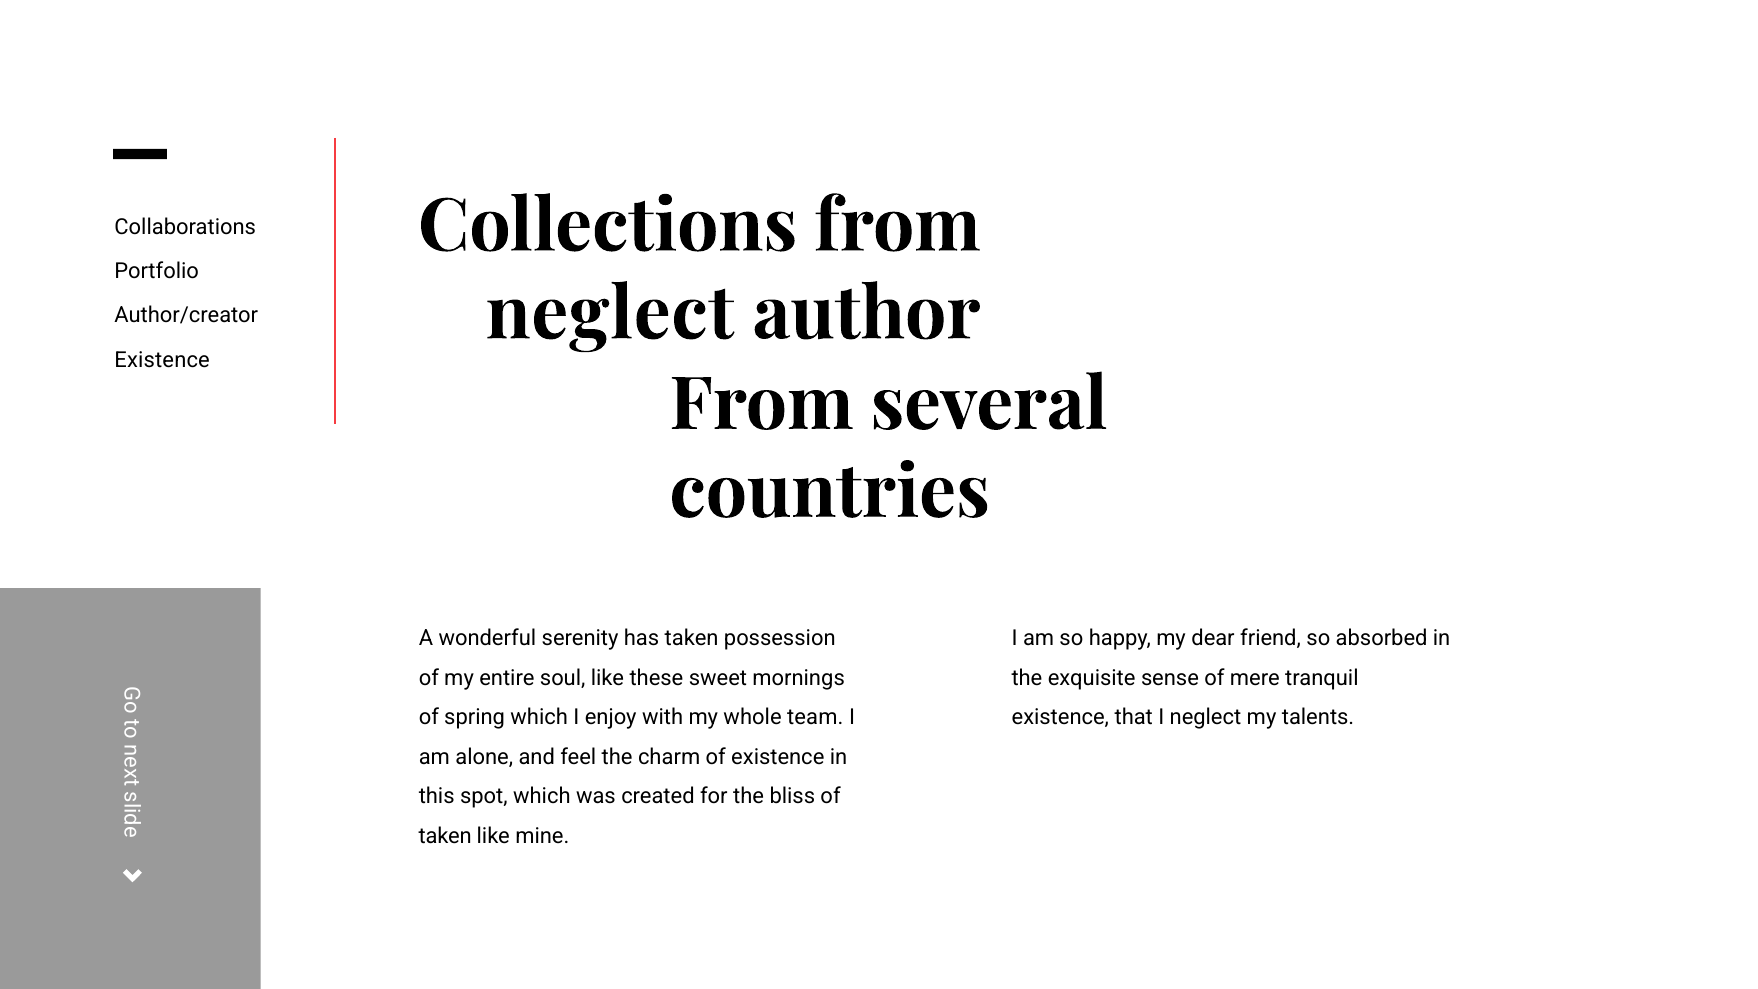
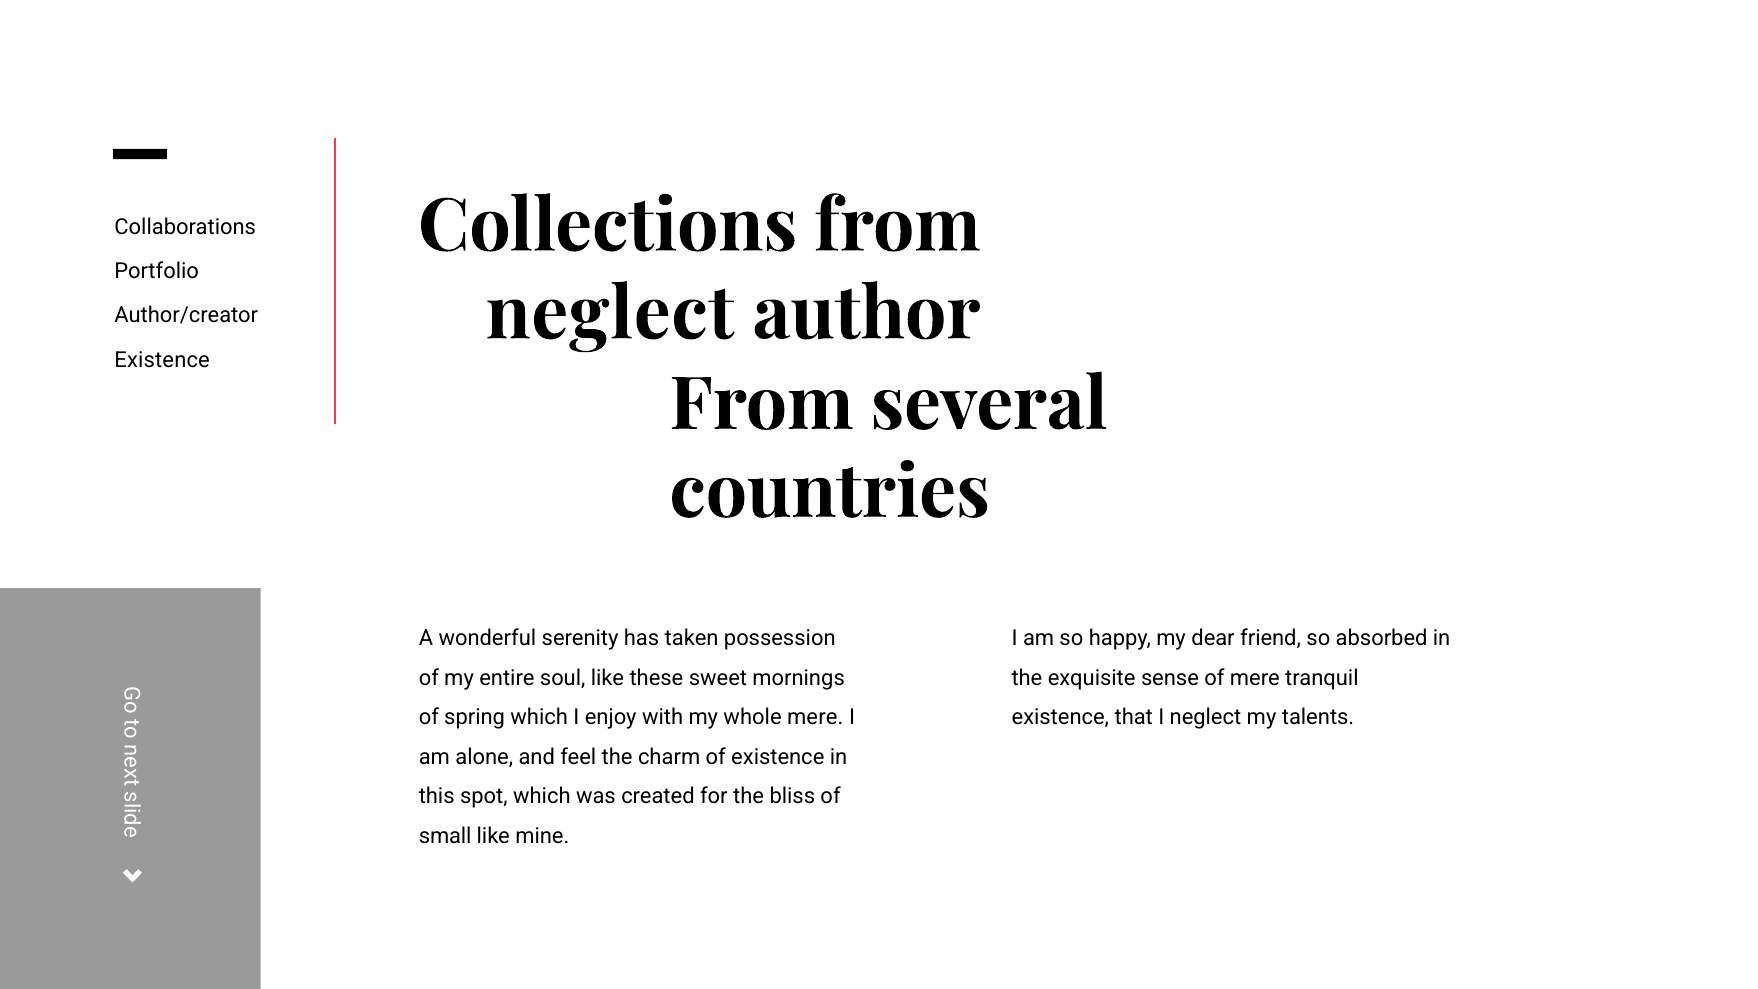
whole team: team -> mere (815, 717)
taken: taken -> small (445, 836)
